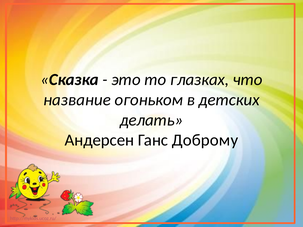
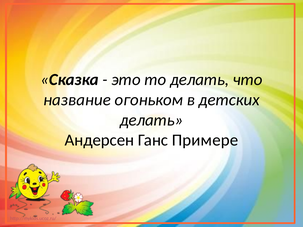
то глазках: глазках -> делать (200, 80)
Доброму: Доброму -> Примере (205, 140)
